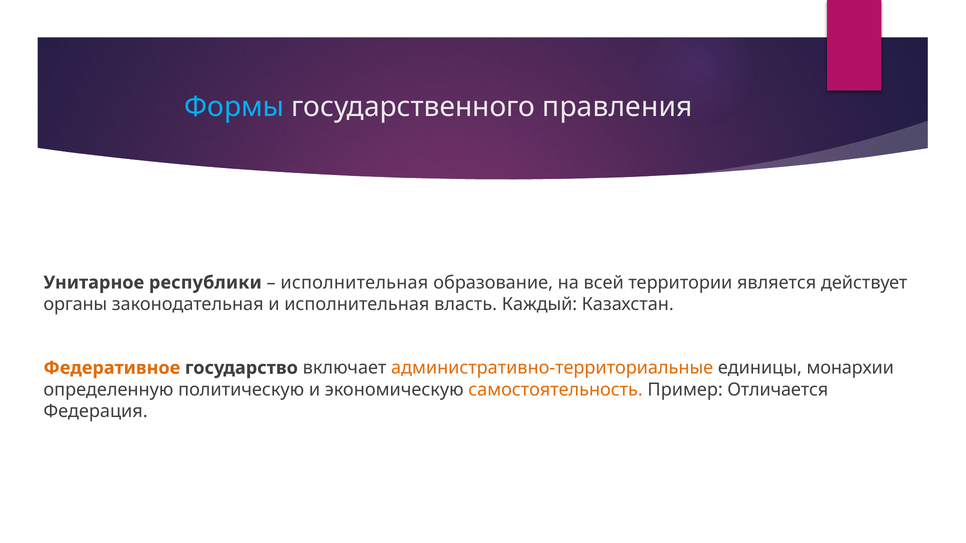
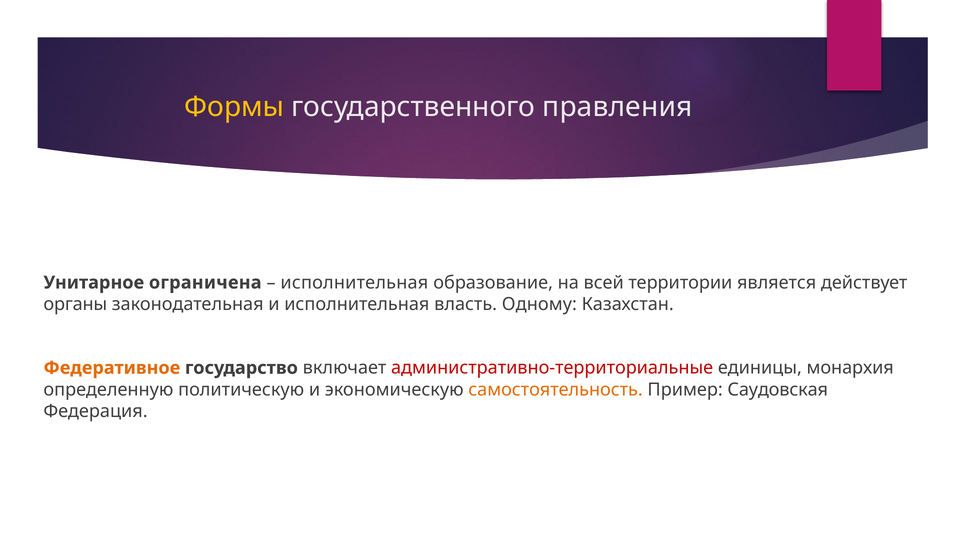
Формы colour: light blue -> yellow (234, 107)
республики: республики -> ограничена (205, 283)
Каждый: Каждый -> Одному (539, 305)
административно-территориальные colour: orange -> red (552, 368)
монархии: монархии -> монархия (850, 368)
Отличается: Отличается -> Саудовская (778, 390)
